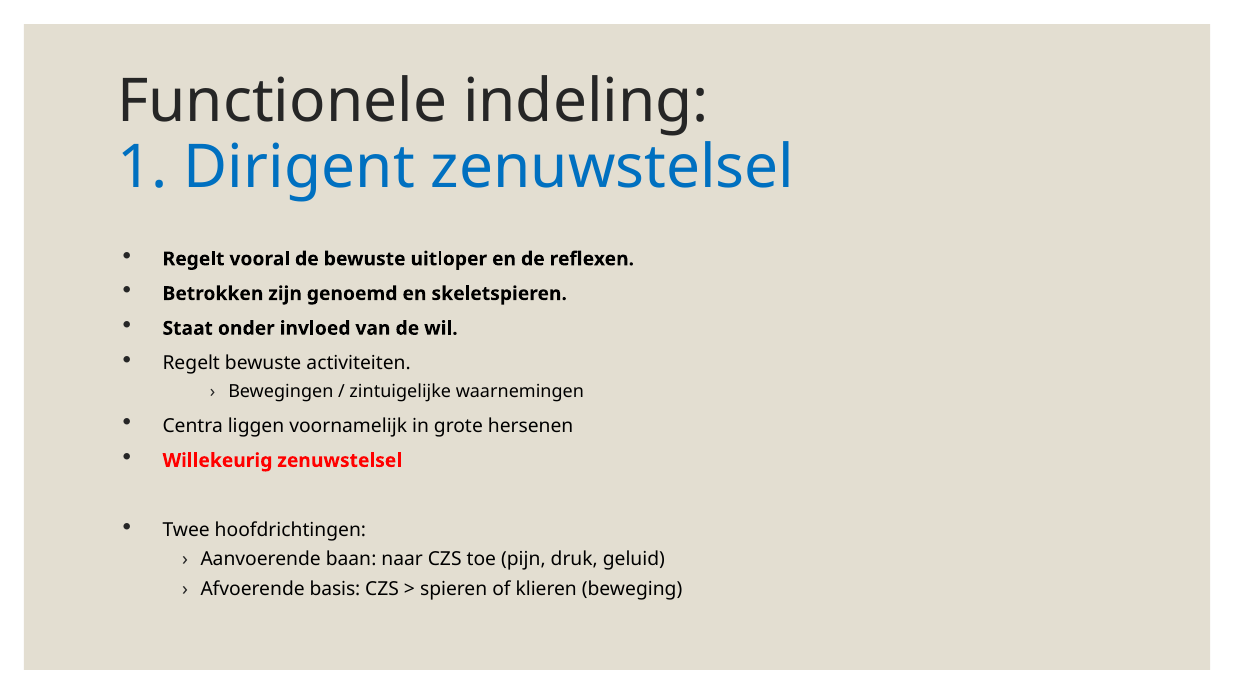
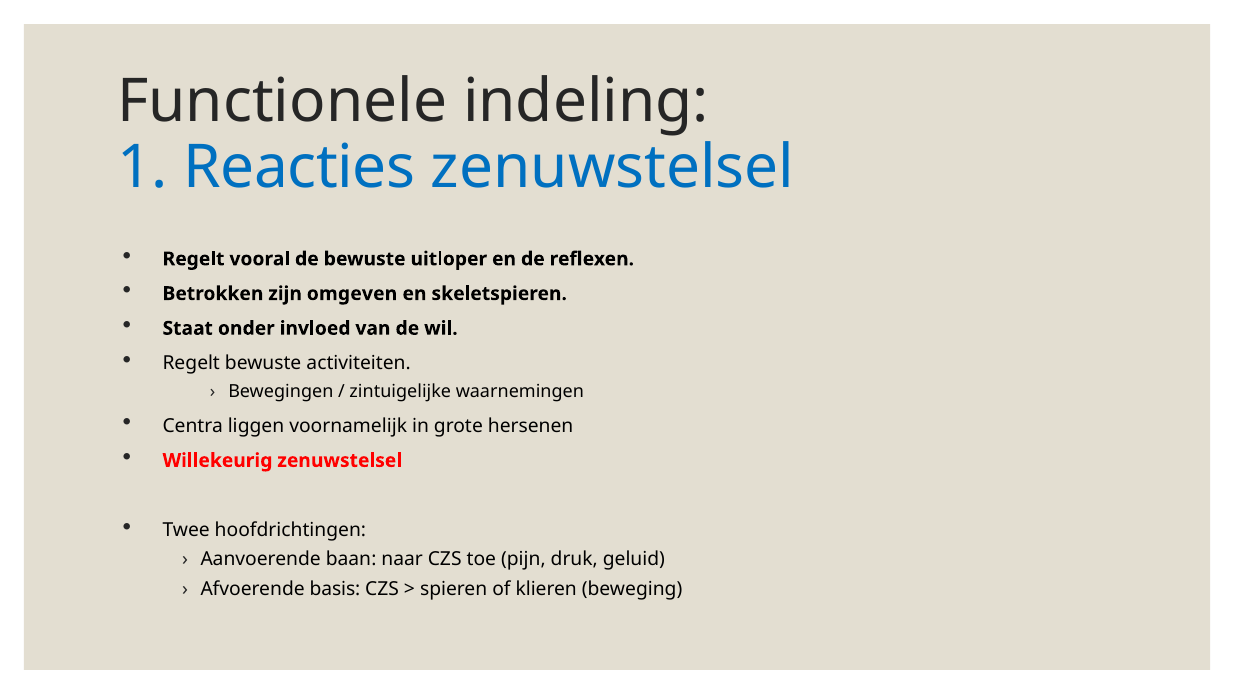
Dirigent: Dirigent -> Reacties (300, 167)
genoemd: genoemd -> omgeven (352, 294)
